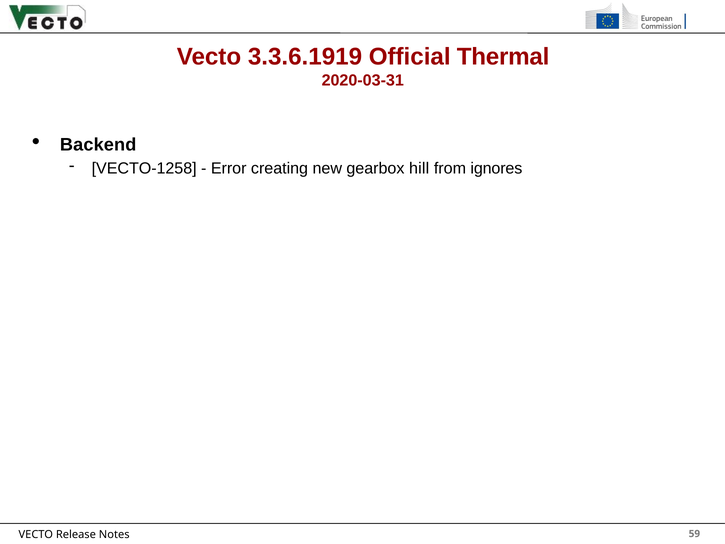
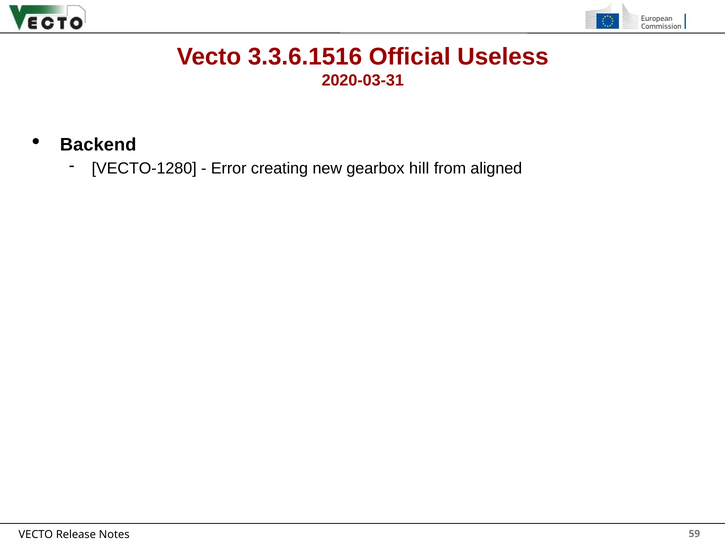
3.3.6.1919: 3.3.6.1919 -> 3.3.6.1516 (305, 57)
Thermal: Thermal -> Useless (503, 57)
VECTO-1258: VECTO-1258 -> VECTO-1280 (144, 168)
ignores: ignores -> aligned (496, 168)
